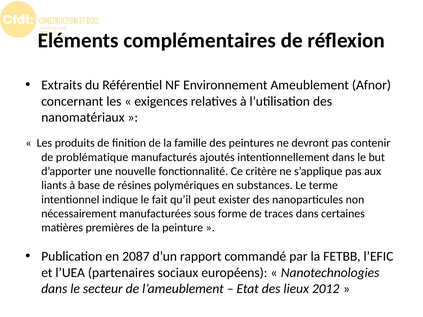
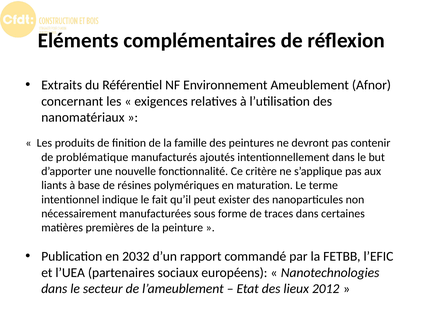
substances: substances -> maturation (265, 186)
2087: 2087 -> 2032 (136, 257)
